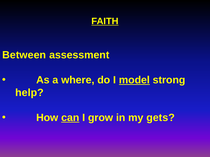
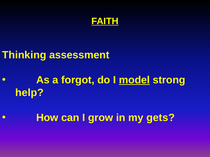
Between: Between -> Thinking (24, 55)
where: where -> forgot (78, 80)
can underline: present -> none (70, 118)
